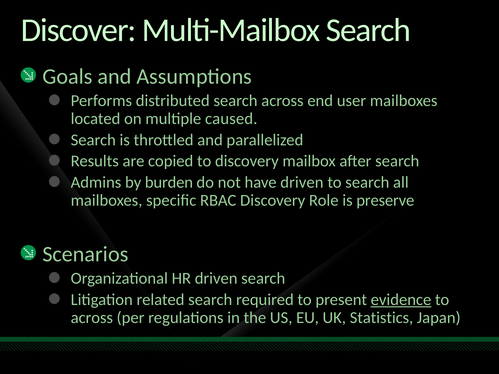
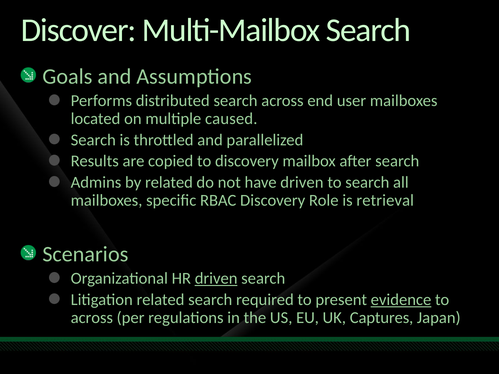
by burden: burden -> related (169, 183)
preserve: preserve -> retrieval (385, 201)
driven underline: none -> present (216, 279)
Statistics: Statistics -> Captures (382, 318)
